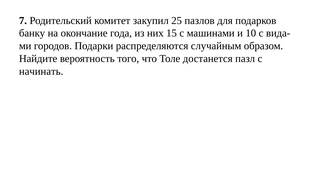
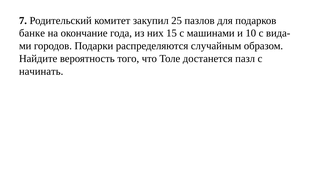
банку: банку -> банке (32, 33)
